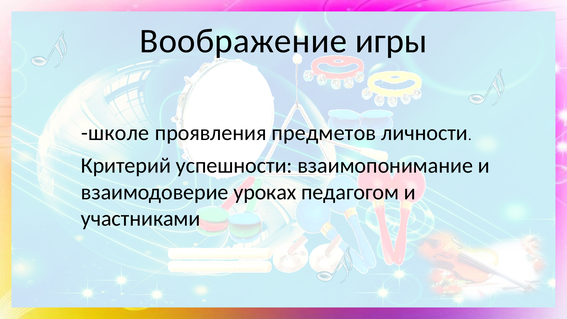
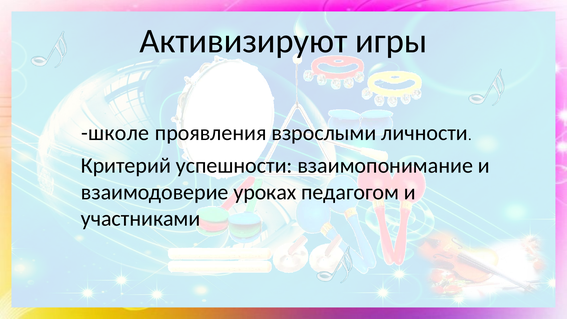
Воображение: Воображение -> Активизируют (243, 41)
предметов: предметов -> взрослыми (324, 133)
